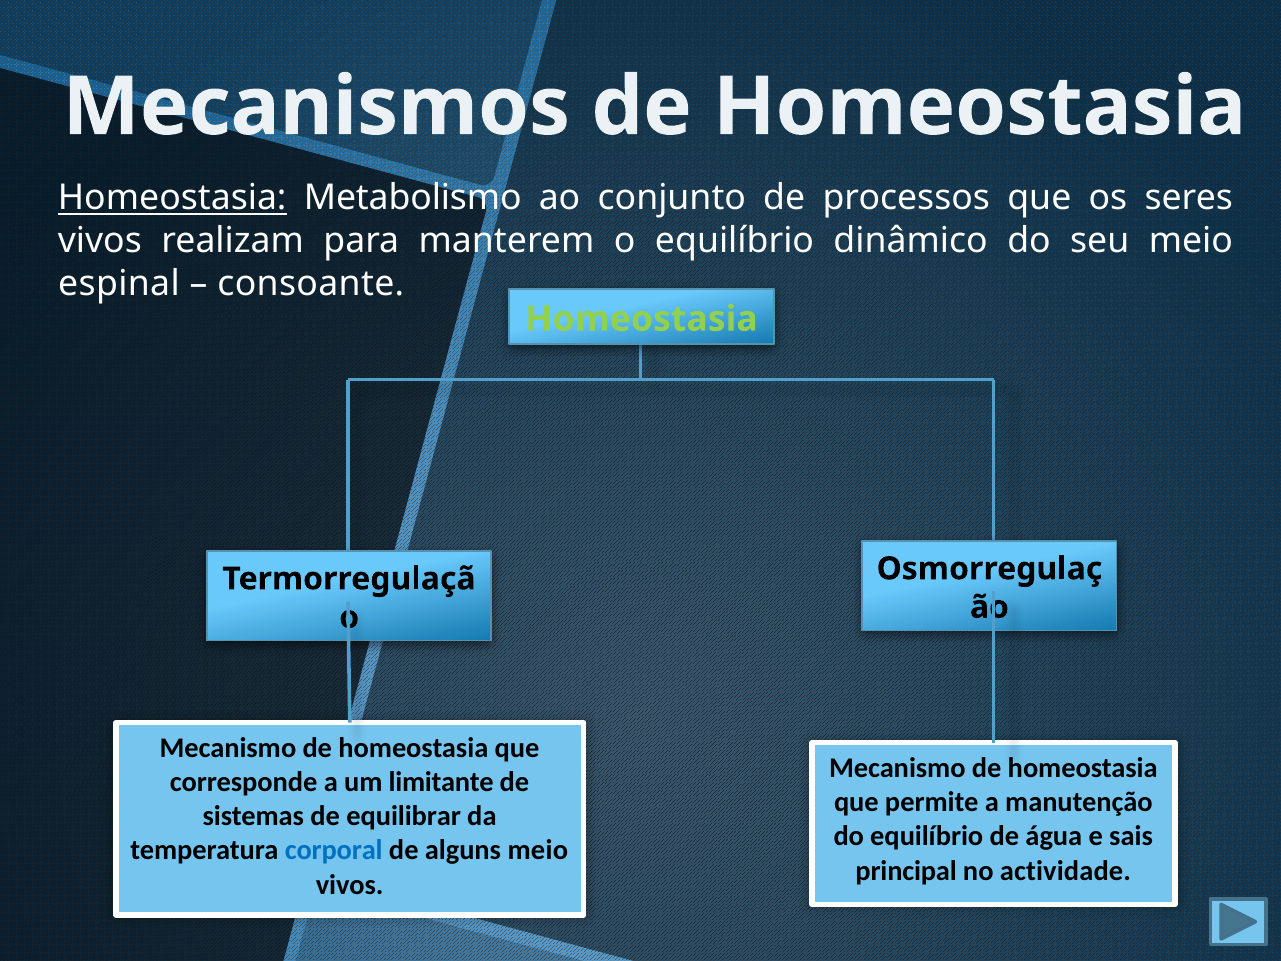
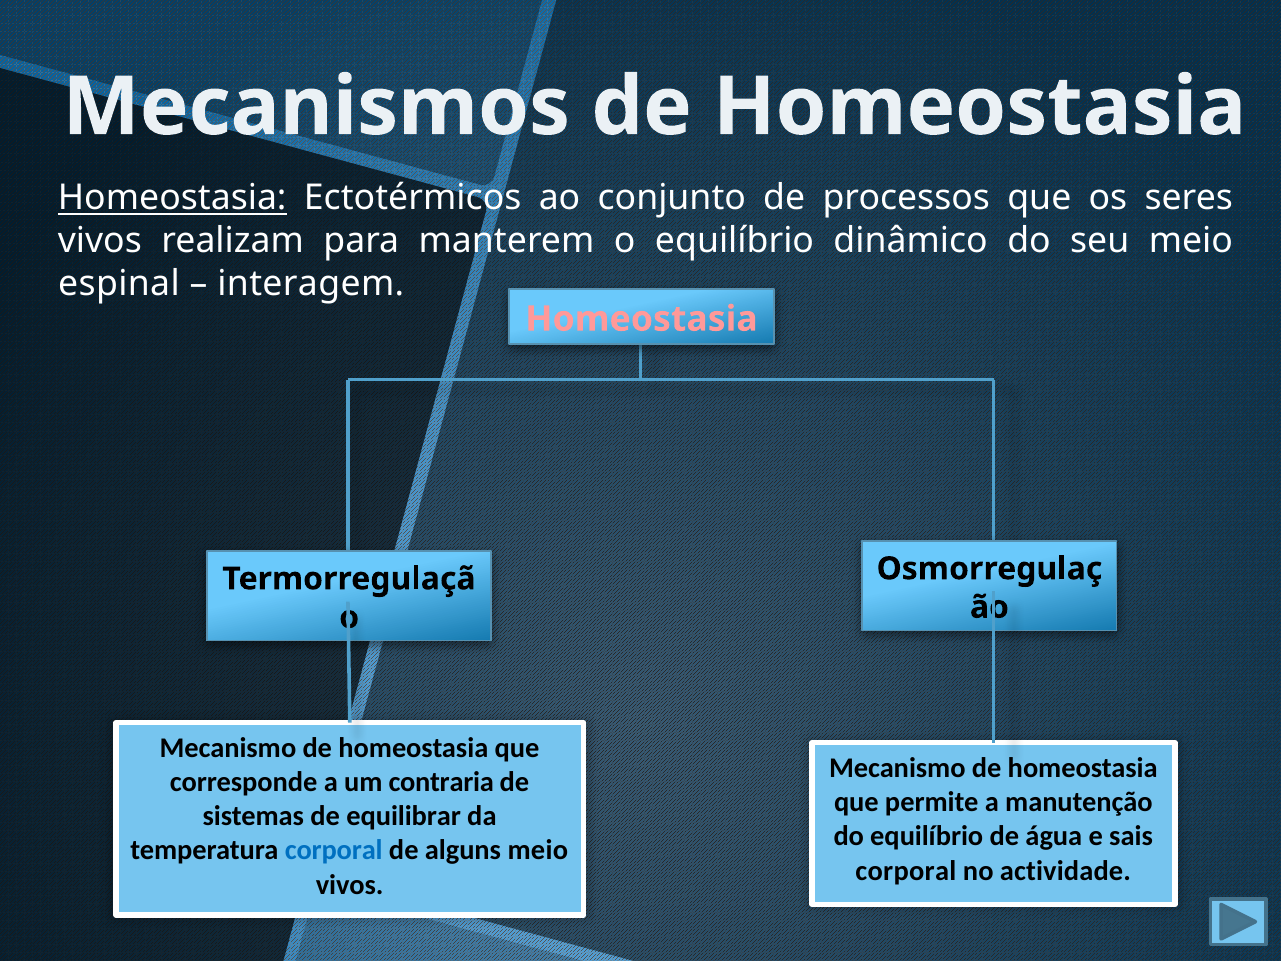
Metabolismo: Metabolismo -> Ectotérmicos (413, 198)
consoante: consoante -> interagem (311, 283)
Homeostasia colour: light green -> pink (641, 319)
limitante: limitante -> contraria (441, 782)
principal: principal -> corporal (906, 871)
